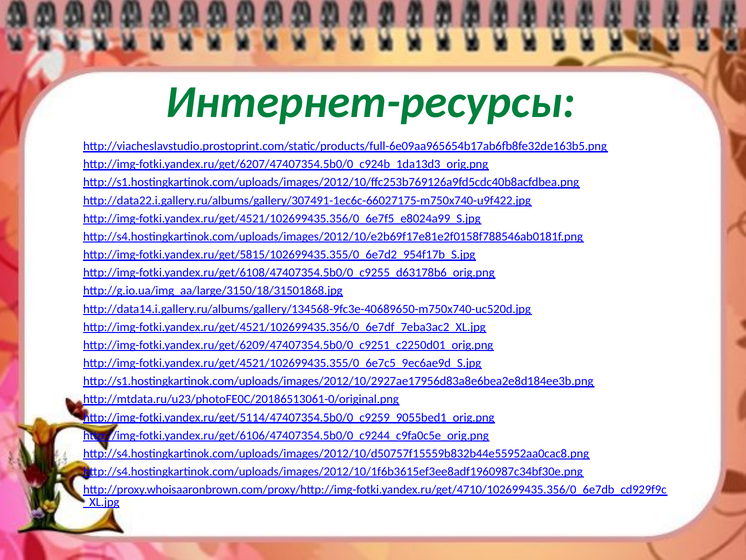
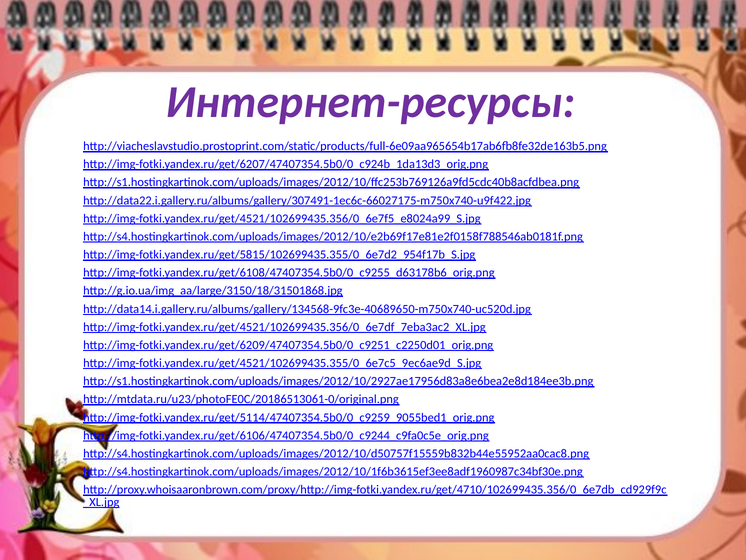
Интернет-ресурсы colour: green -> purple (370, 102)
